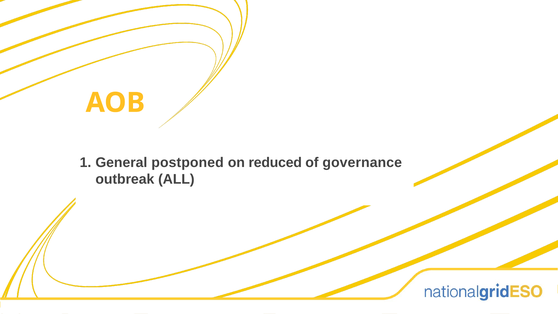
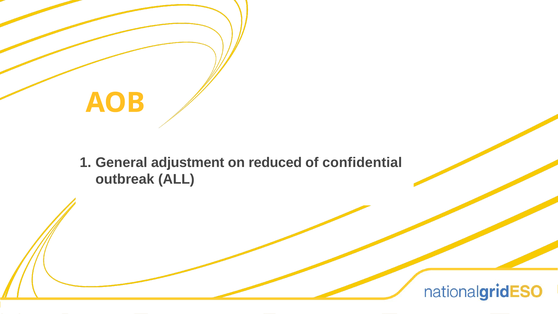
postponed: postponed -> adjustment (188, 162)
governance: governance -> confidential (362, 162)
